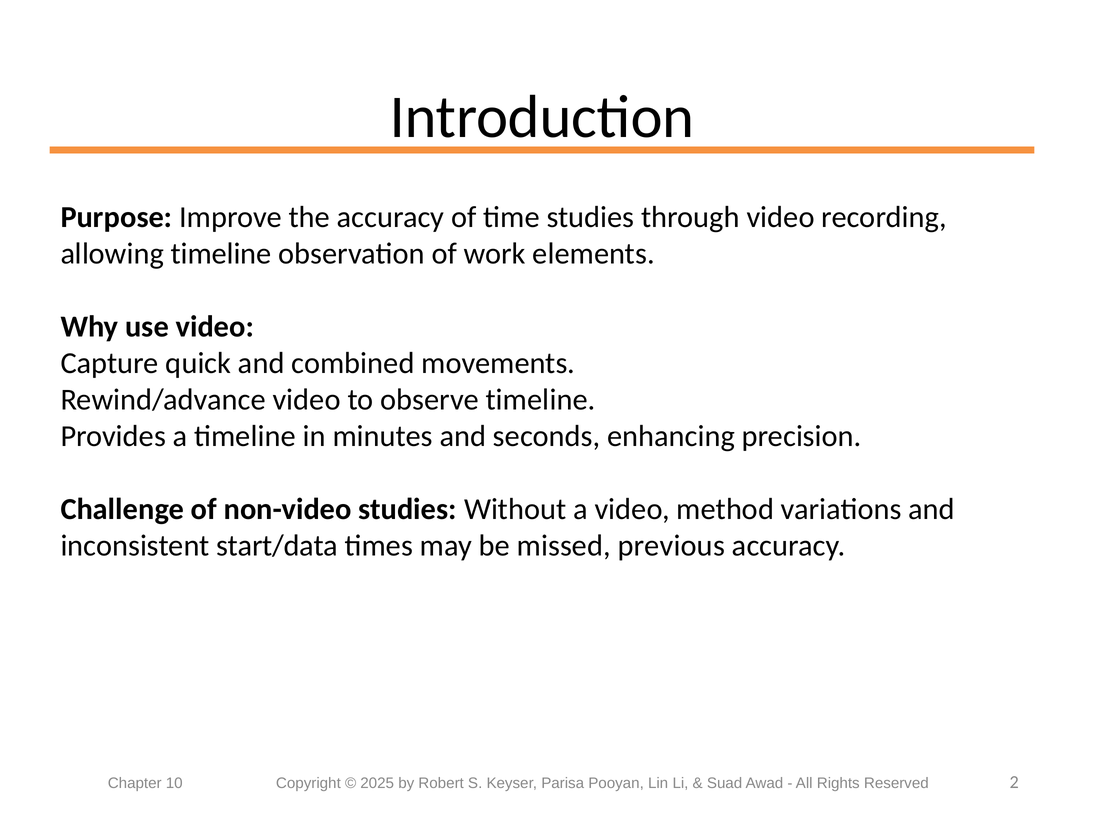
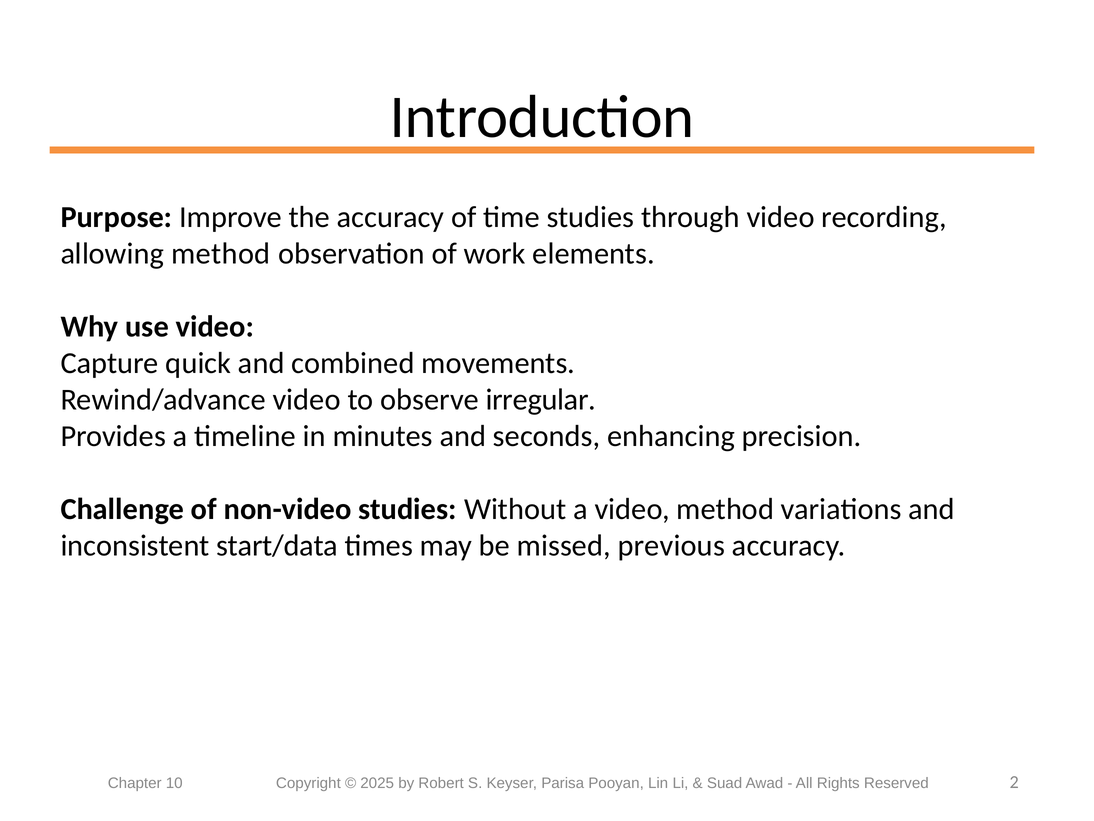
allowing timeline: timeline -> method (221, 254)
observe timeline: timeline -> irregular (541, 400)
